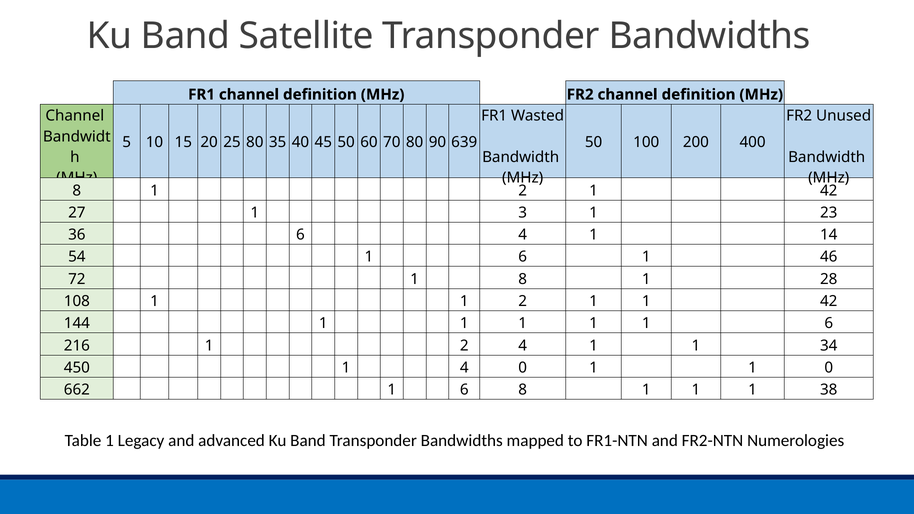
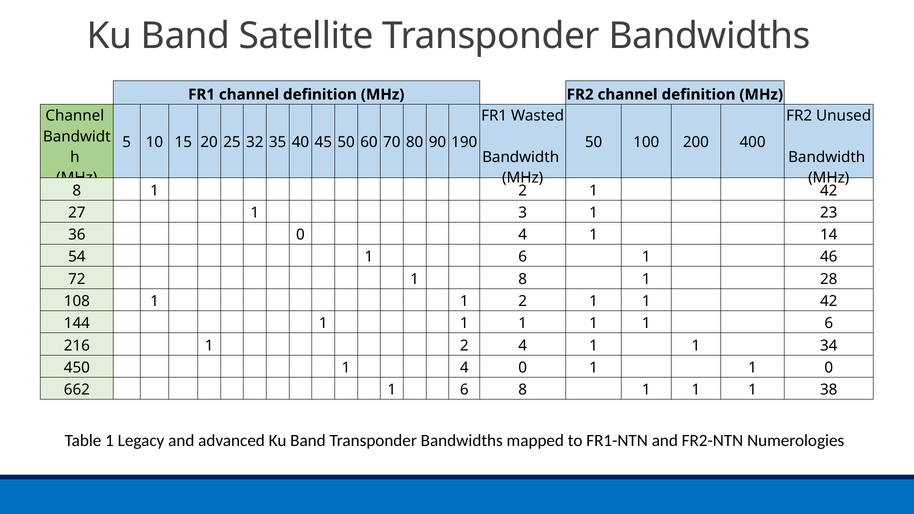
25 80: 80 -> 32 (255, 142)
639: 639 -> 190 (464, 142)
6: 6 -> 0 (300, 235)
